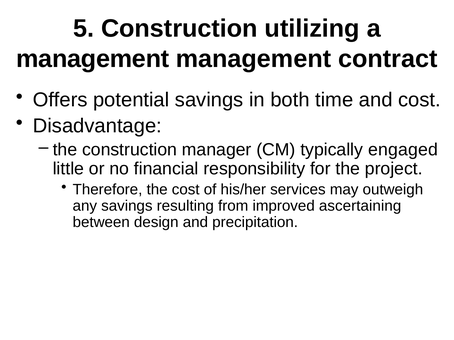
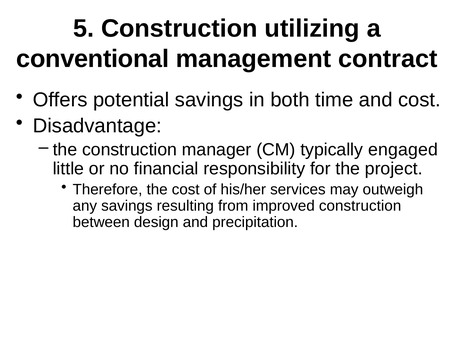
management: management -> conventional (93, 59)
improved ascertaining: ascertaining -> construction (360, 206)
